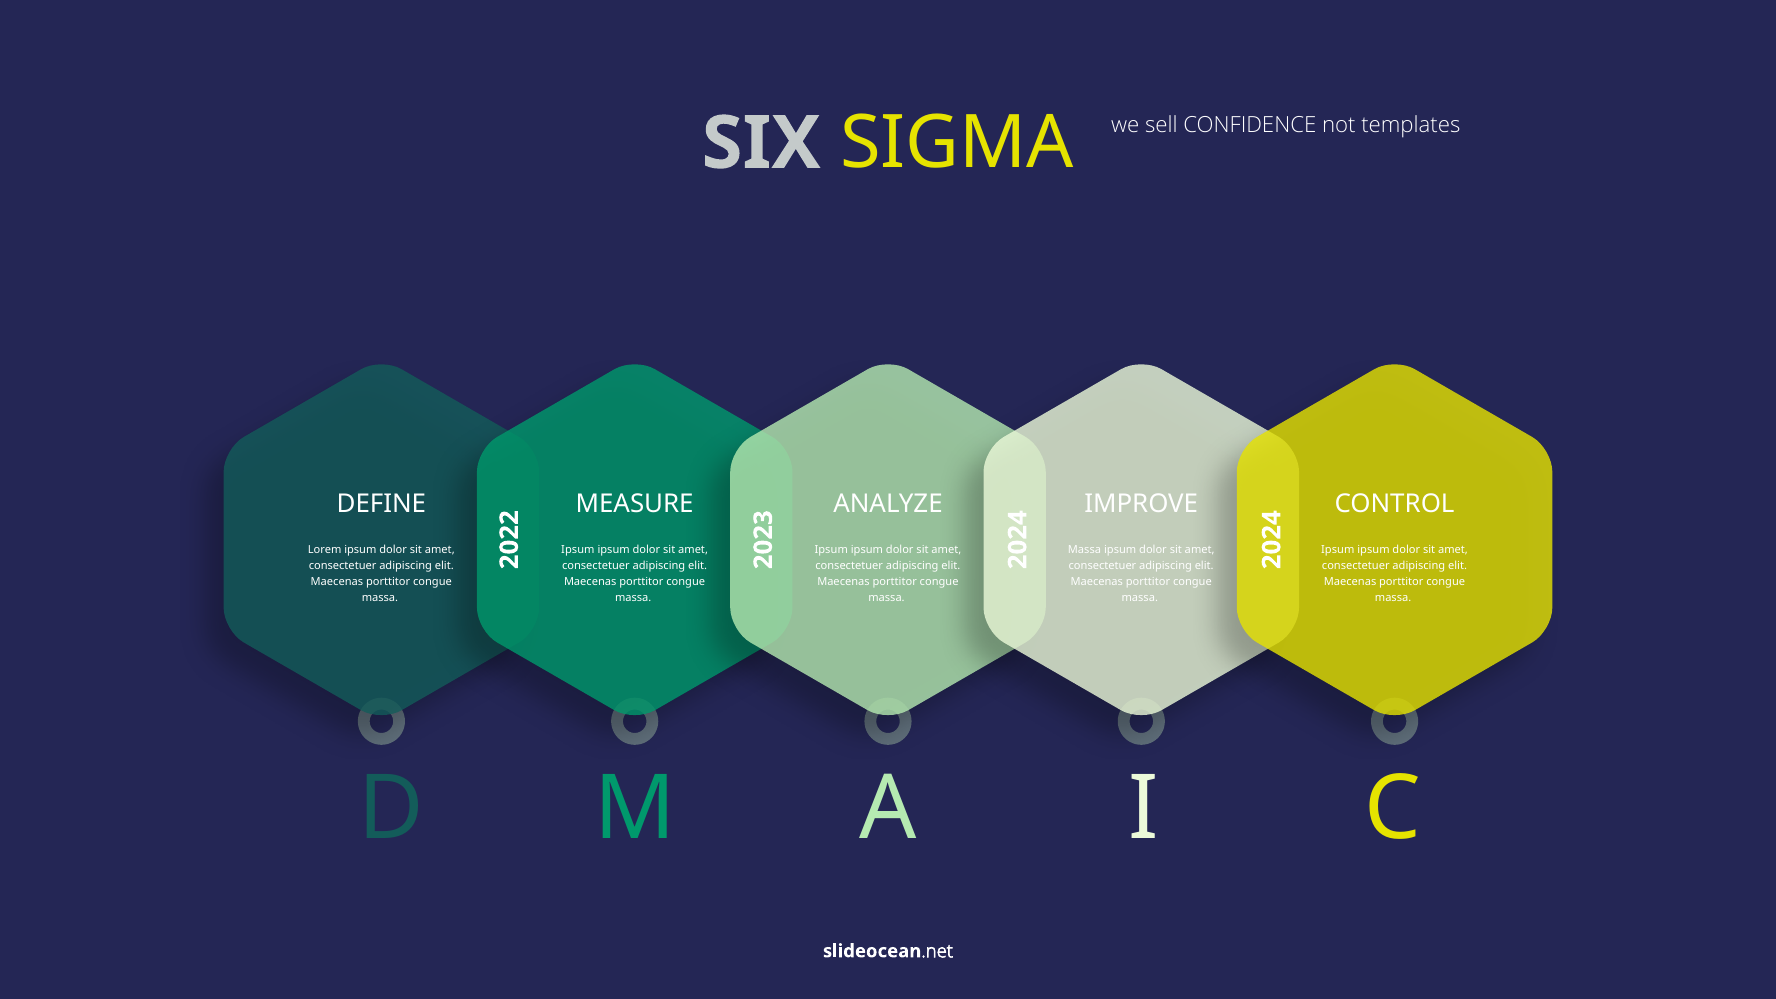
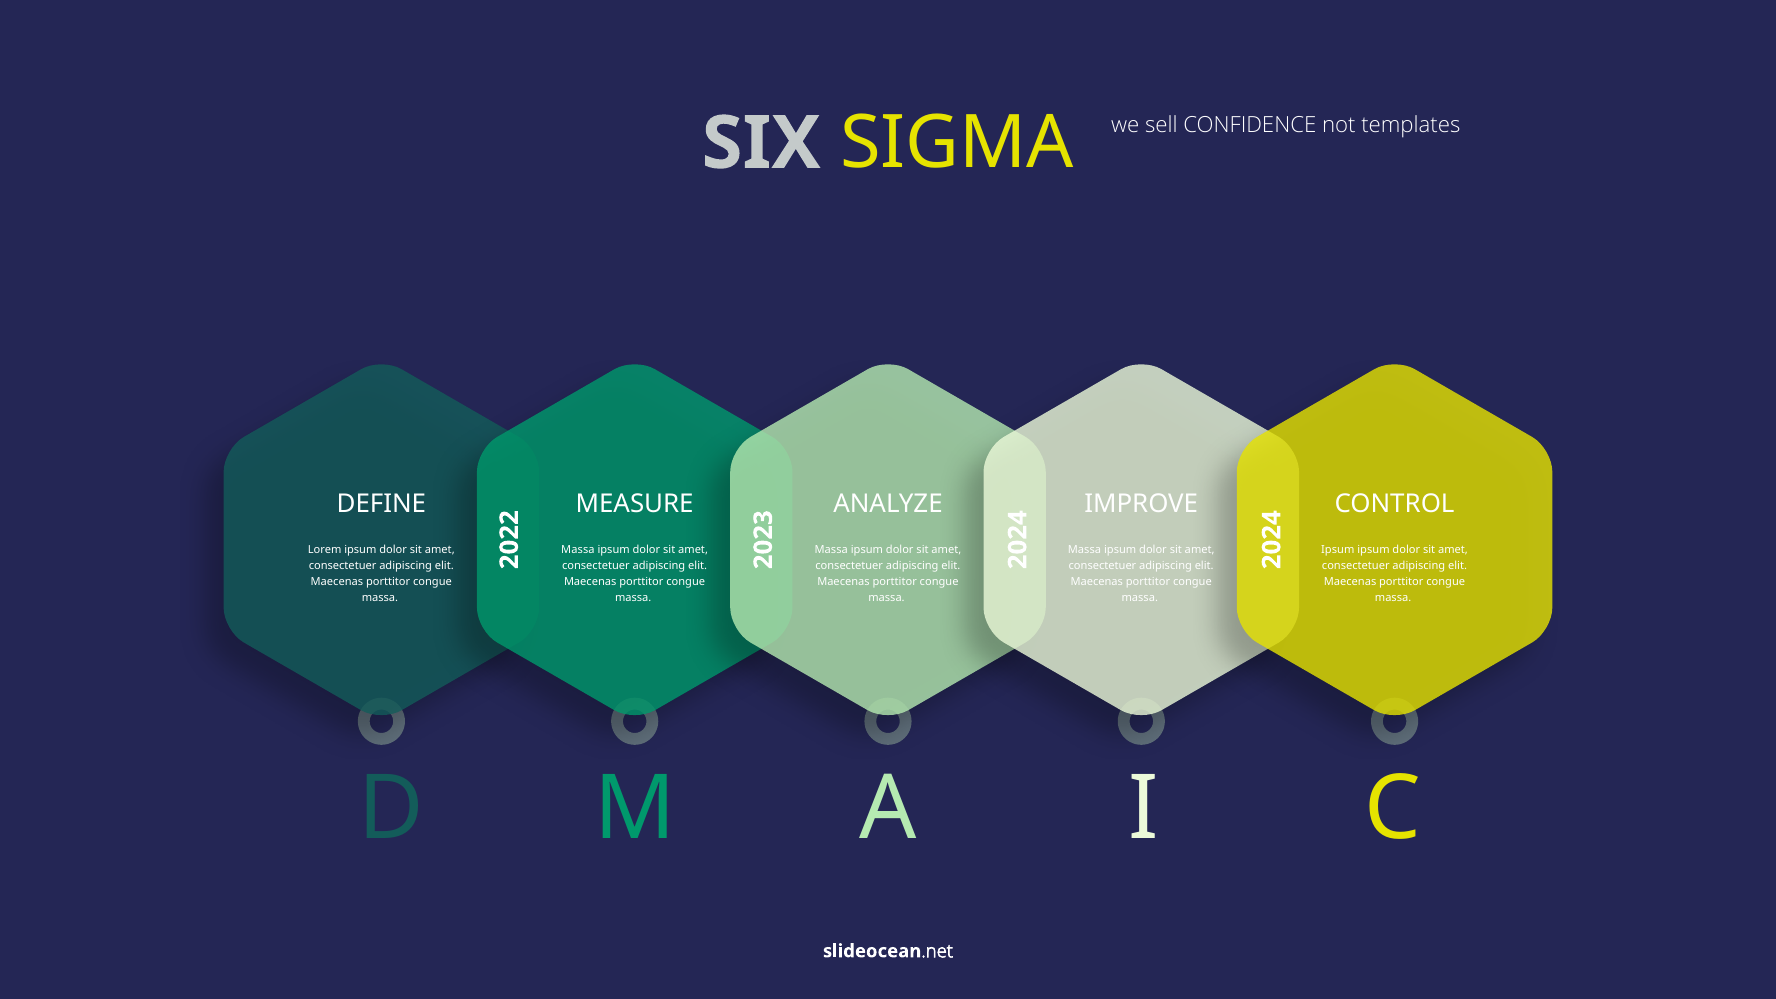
Ipsum: Ipsum -> Massa (578, 549)
Ipsum: Ipsum -> Massa (831, 549)
